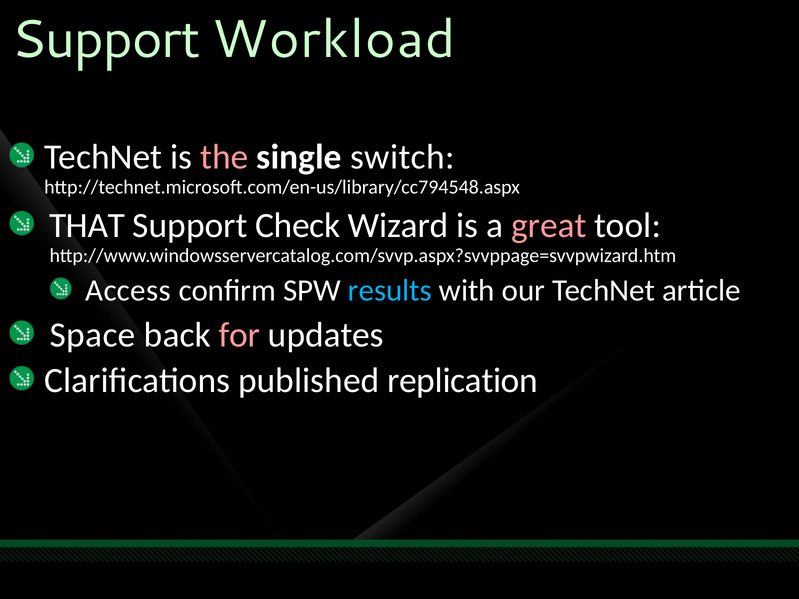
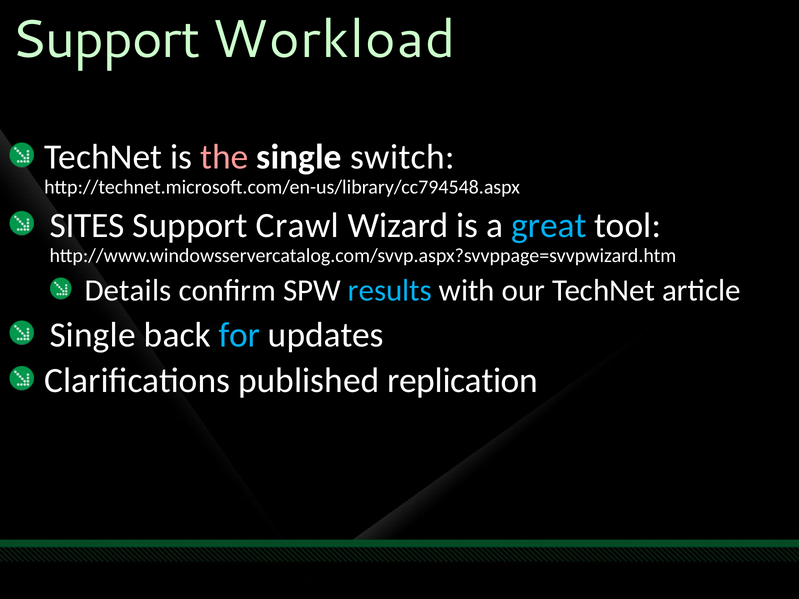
THAT: THAT -> SITES (87, 226)
Check: Check -> Crawl (297, 226)
great colour: pink -> light blue (549, 226)
Access: Access -> Details (128, 291)
Space: Space -> Single (93, 335)
for colour: pink -> light blue (239, 335)
